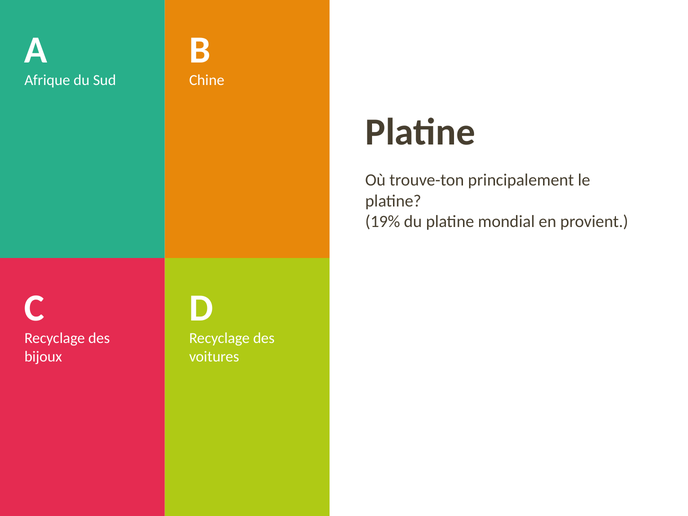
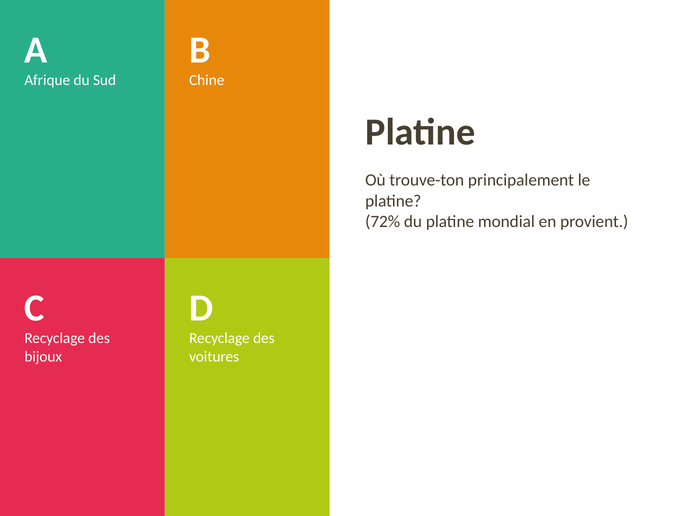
19%: 19% -> 72% (383, 222)
